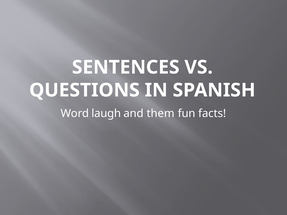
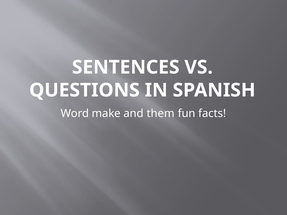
laugh: laugh -> make (106, 113)
